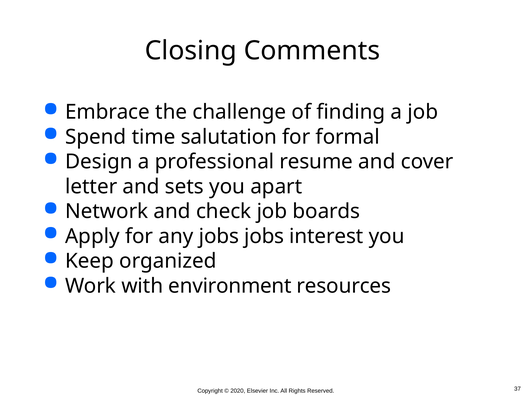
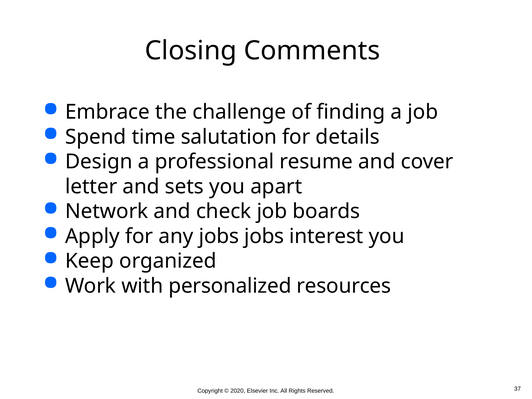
formal: formal -> details (348, 137)
environment: environment -> personalized (230, 286)
